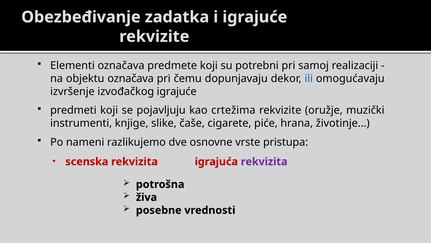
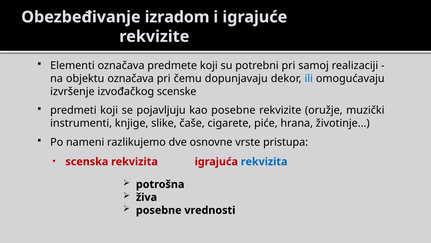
zadatka: zadatka -> izradom (177, 17)
izvođačkog igrajuće: igrajuće -> scenske (177, 91)
kao crtežima: crtežima -> posebne (233, 110)
rekvizita colour: purple -> blue (264, 161)
